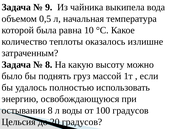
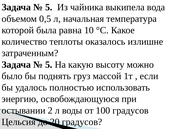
9: 9 -> 5 (49, 7)
8: 8 -> 5 (49, 65)
остывании 8: 8 -> 2 (50, 110)
